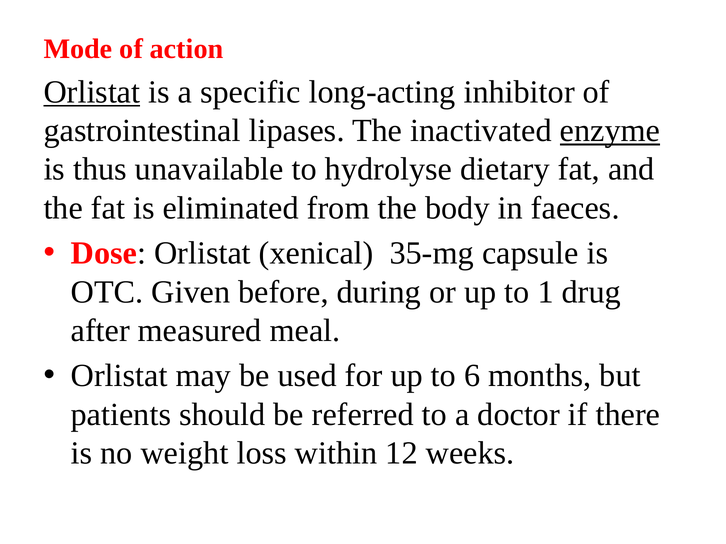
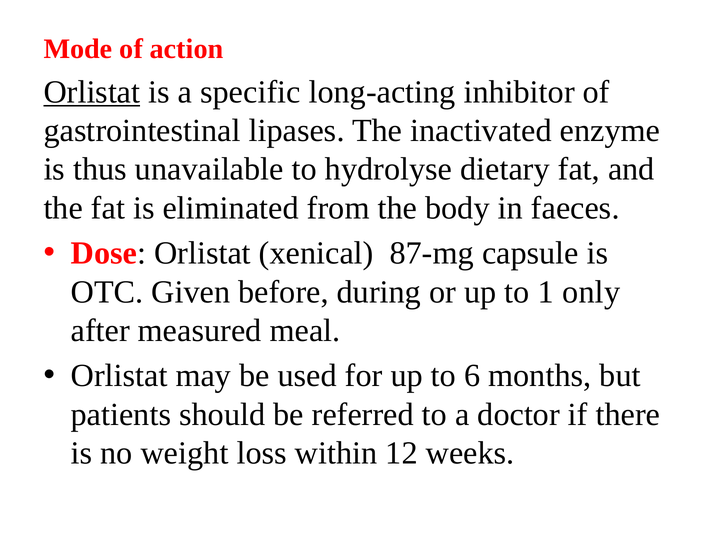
enzyme underline: present -> none (610, 131)
35-mg: 35-mg -> 87-mg (432, 253)
drug: drug -> only (591, 292)
